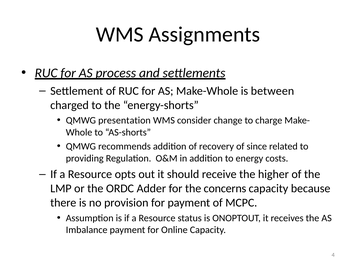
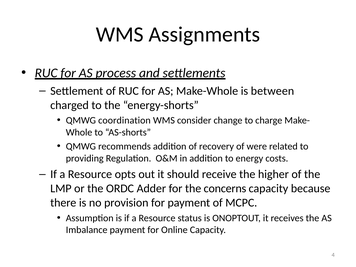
presentation: presentation -> coordination (124, 120)
since: since -> were (257, 146)
